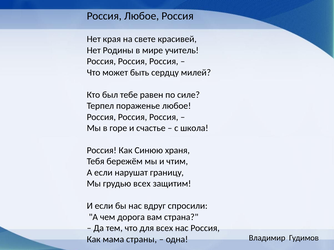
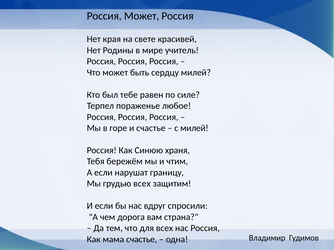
Россия Любое: Любое -> Может (142, 16)
с школа: школа -> милей (194, 128)
мама страны: страны -> счастье (142, 240)
